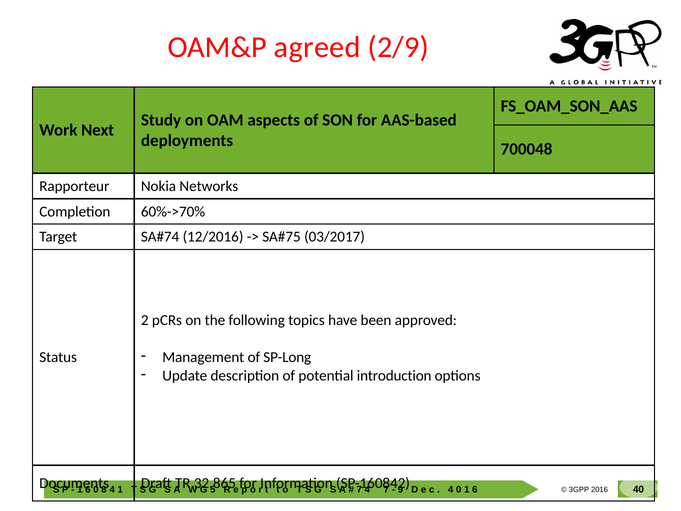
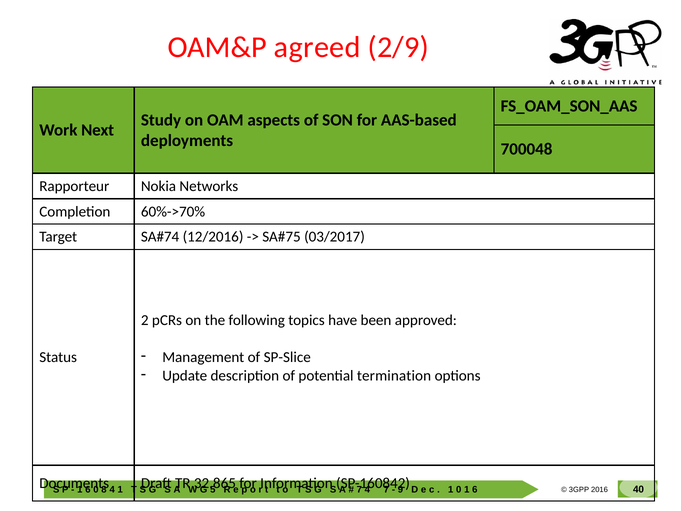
SP-Long: SP-Long -> SP-Slice (287, 357)
introduction: introduction -> termination (394, 376)
4: 4 -> 1 (451, 489)
